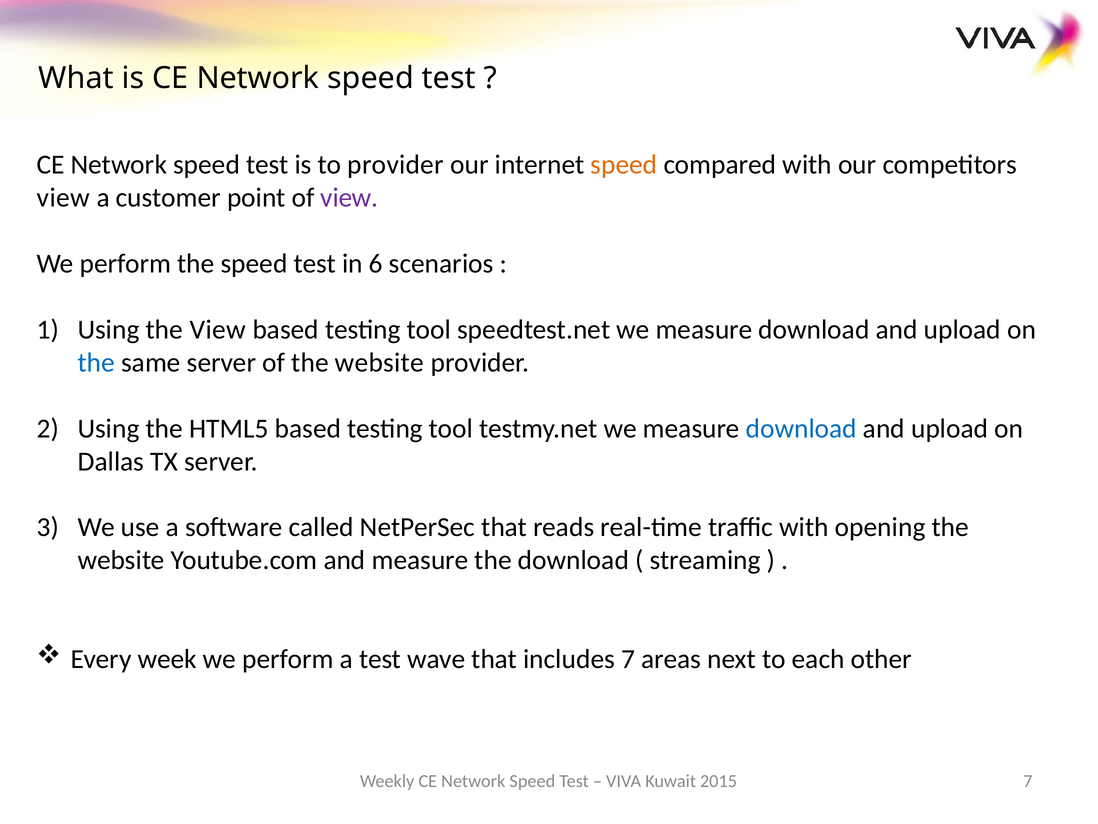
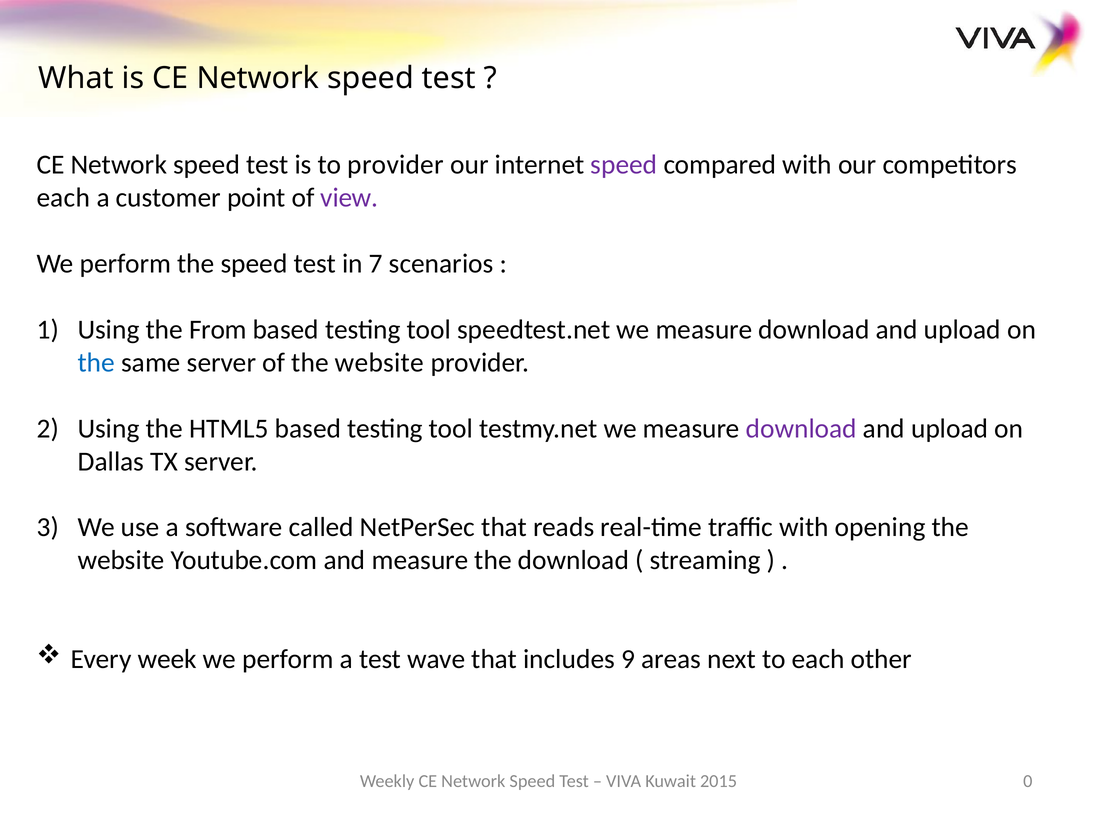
speed colour: orange -> purple (624, 165)
view: view -> each (63, 198)
6: 6 -> 7 (376, 264)
the View: View -> From (218, 329)
download colour: blue -> purple (801, 428)
includes 7: 7 -> 9 (628, 659)
2015 7: 7 -> 0 (1028, 781)
